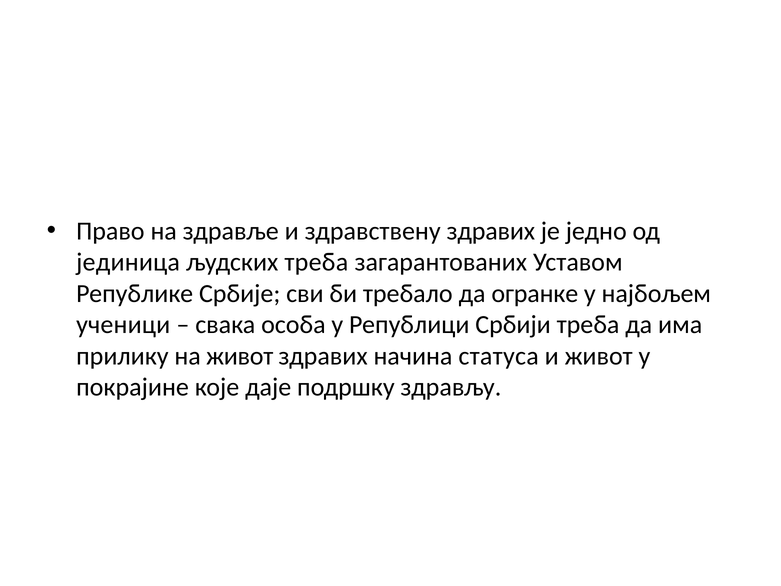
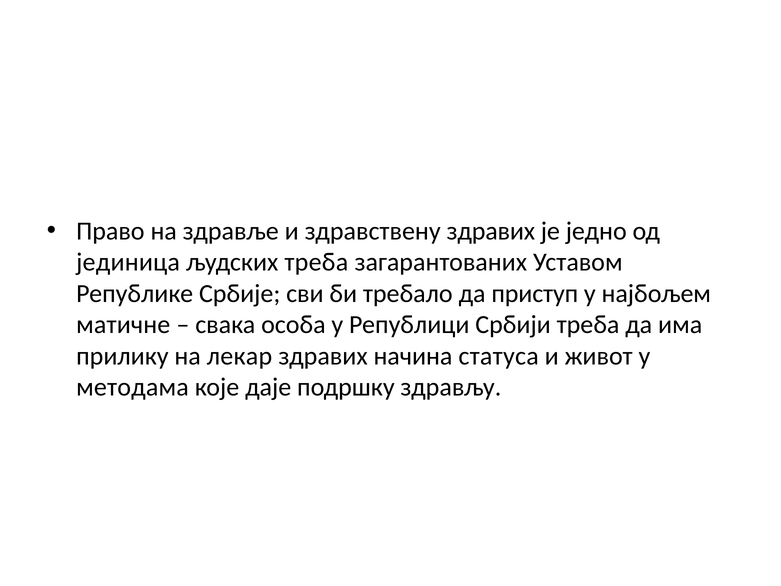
огранке: огранке -> приступ (535, 293)
ученици: ученици -> матичне (123, 325)
на живот: живот -> лекар (239, 356)
покрајине: покрајине -> методама (132, 387)
